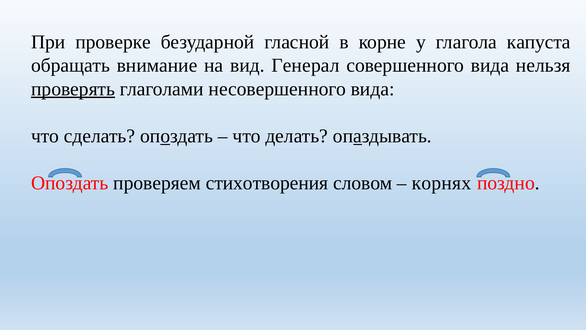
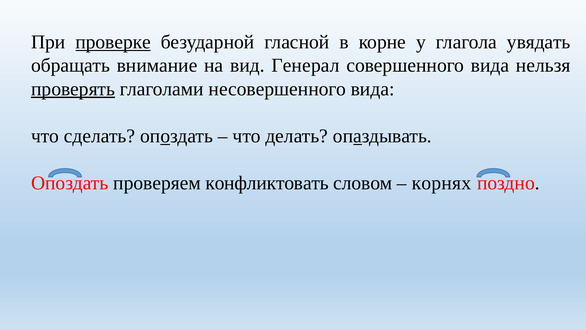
проверке underline: none -> present (113, 42)
капуста: капуста -> увядать (539, 42)
стихотворения: стихотворения -> конфликтовать (267, 183)
